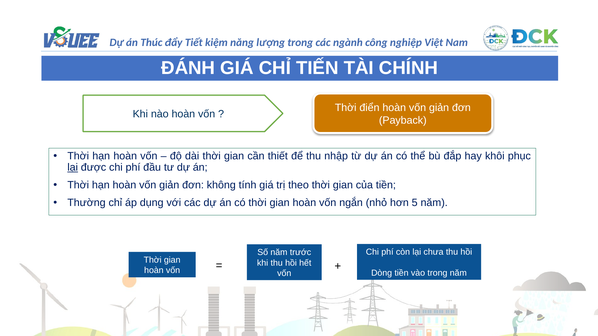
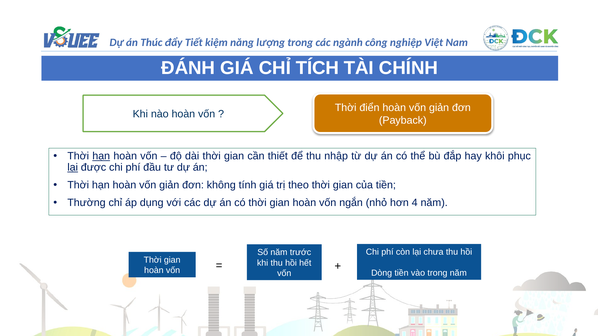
TIẾN: TIẾN -> TÍCH (317, 68)
hạn underline: none -> present (101, 156)
5: 5 -> 4 (415, 203)
